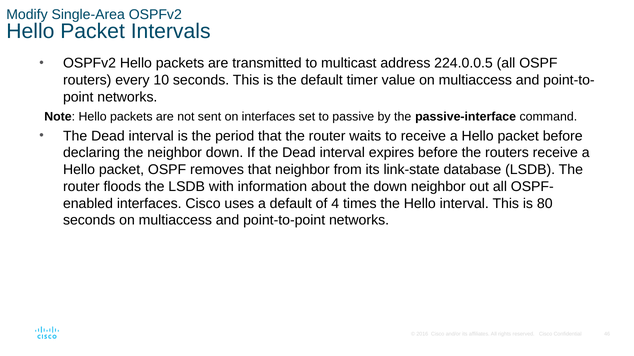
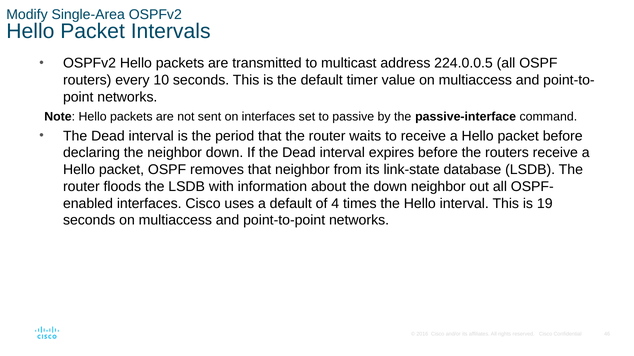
80: 80 -> 19 (545, 204)
